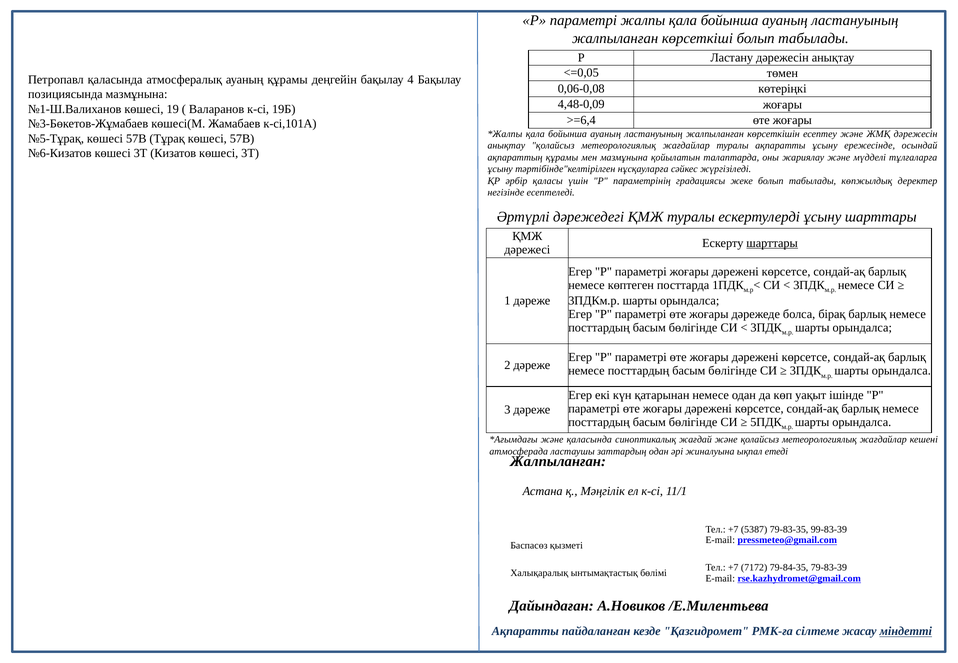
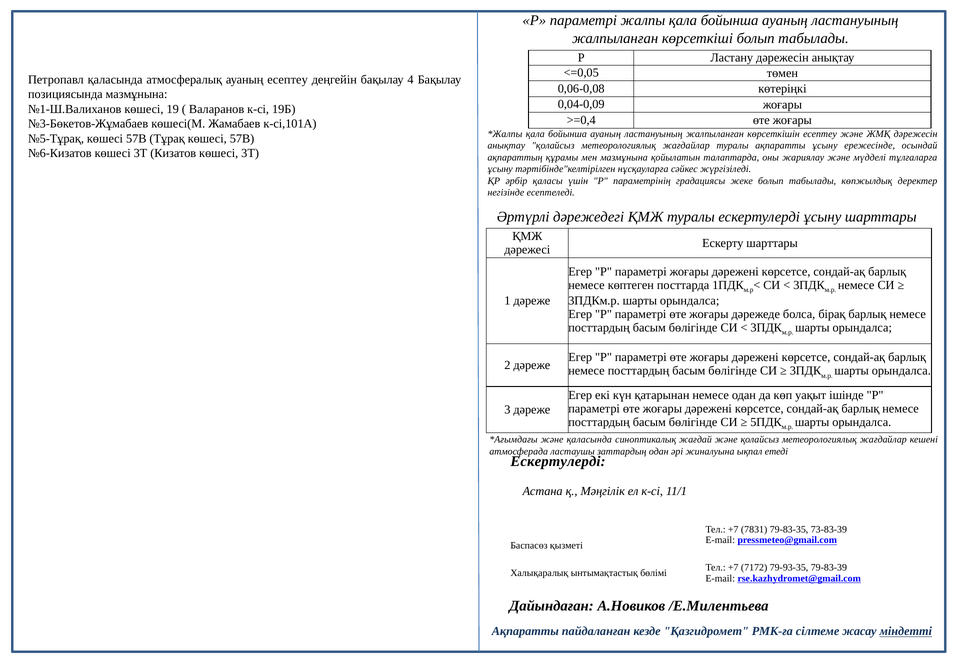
ауаның құрамы: құрамы -> есептеу (288, 80)
4,48-0,09: 4,48-0,09 -> 0,04-0,09 (581, 104)
>=6,4: >=6,4 -> >=0,4 (581, 120)
шарттары underline: present -> none (772, 243)
Жалпыланған: Жалпыланған -> Ескертулерді (558, 462)
5387: 5387 -> 7831 (754, 529)
99-83-39: 99-83-39 -> 73-83-39 (829, 529)
79-84-35: 79-84-35 -> 79-93-35 (789, 568)
